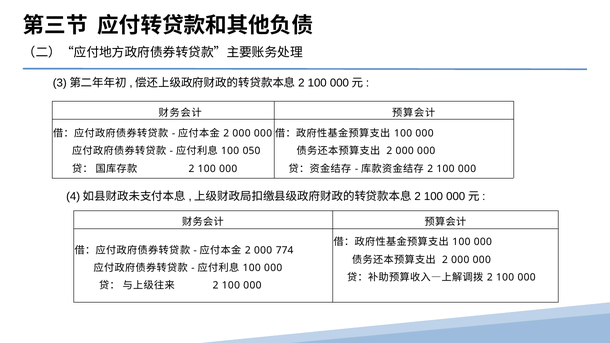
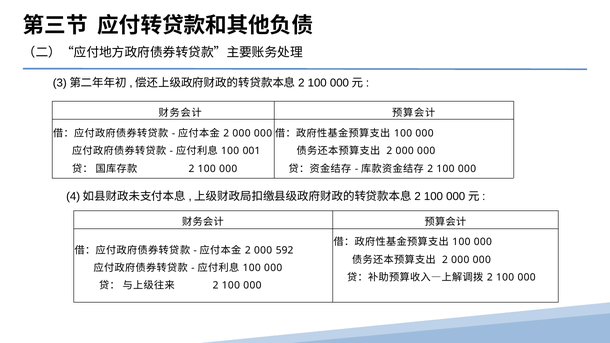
050: 050 -> 001 (252, 151)
774: 774 -> 592 (285, 250)
